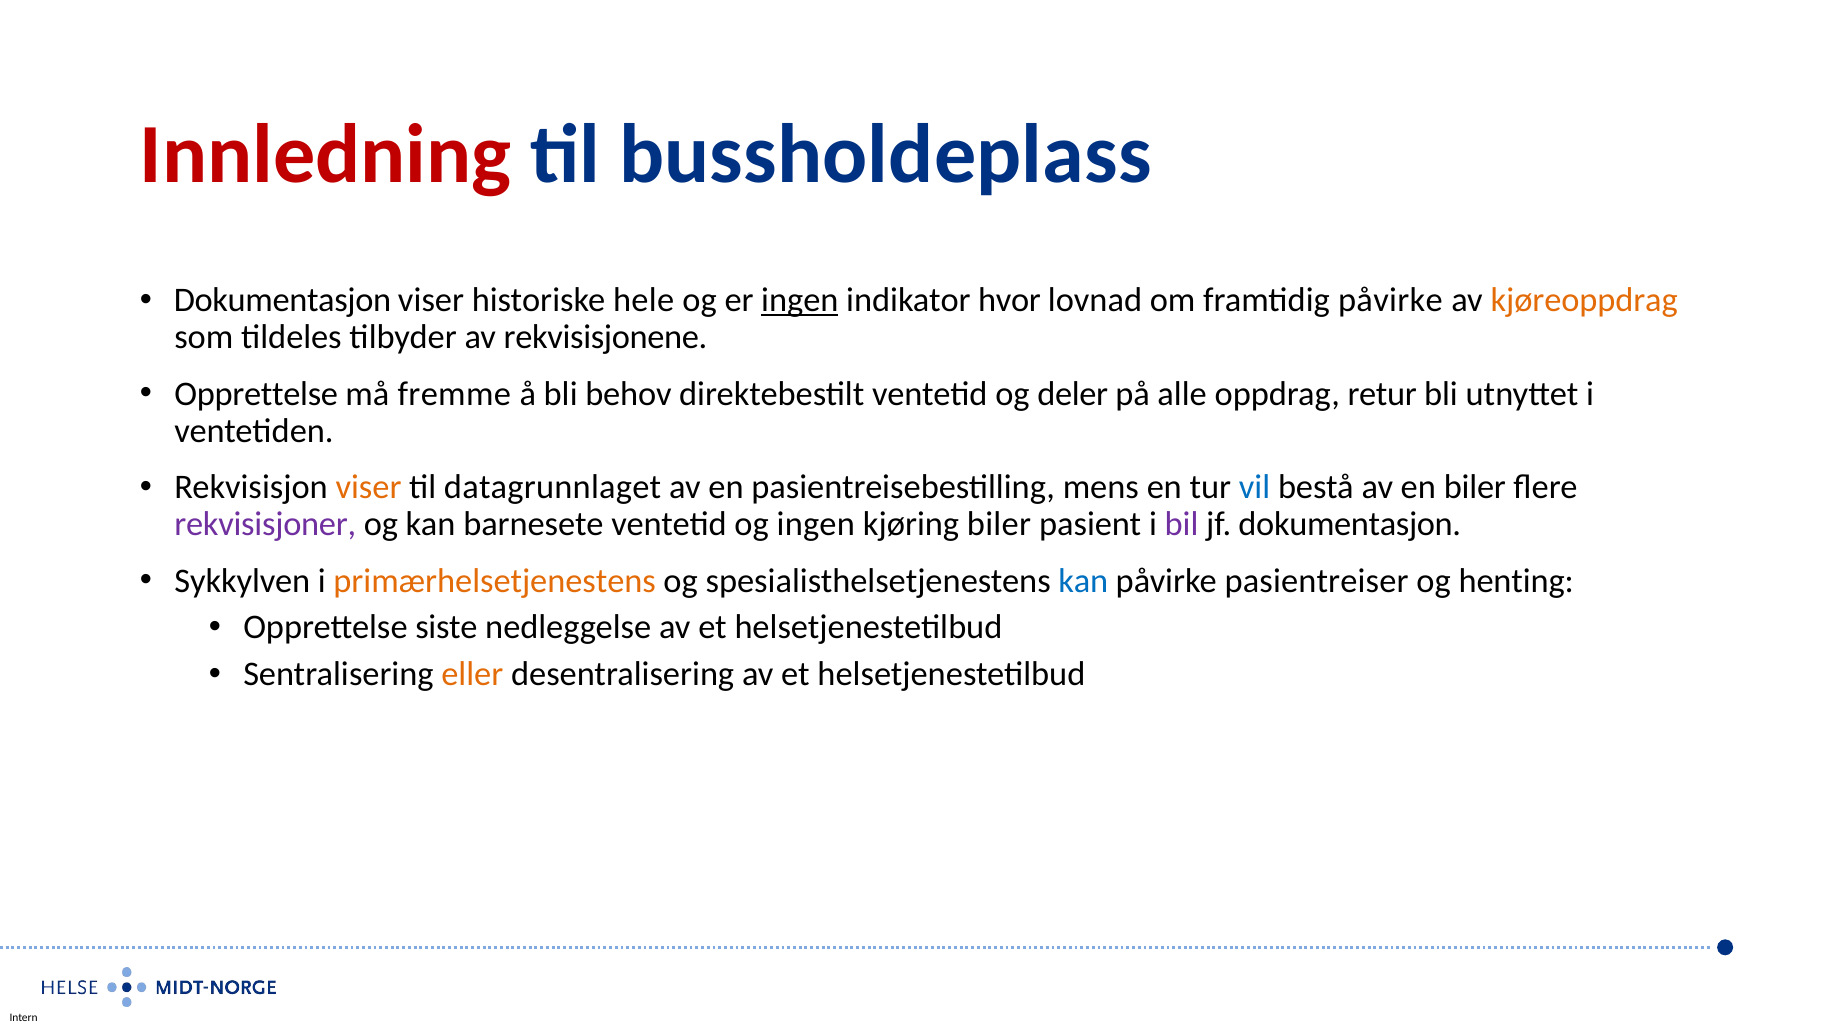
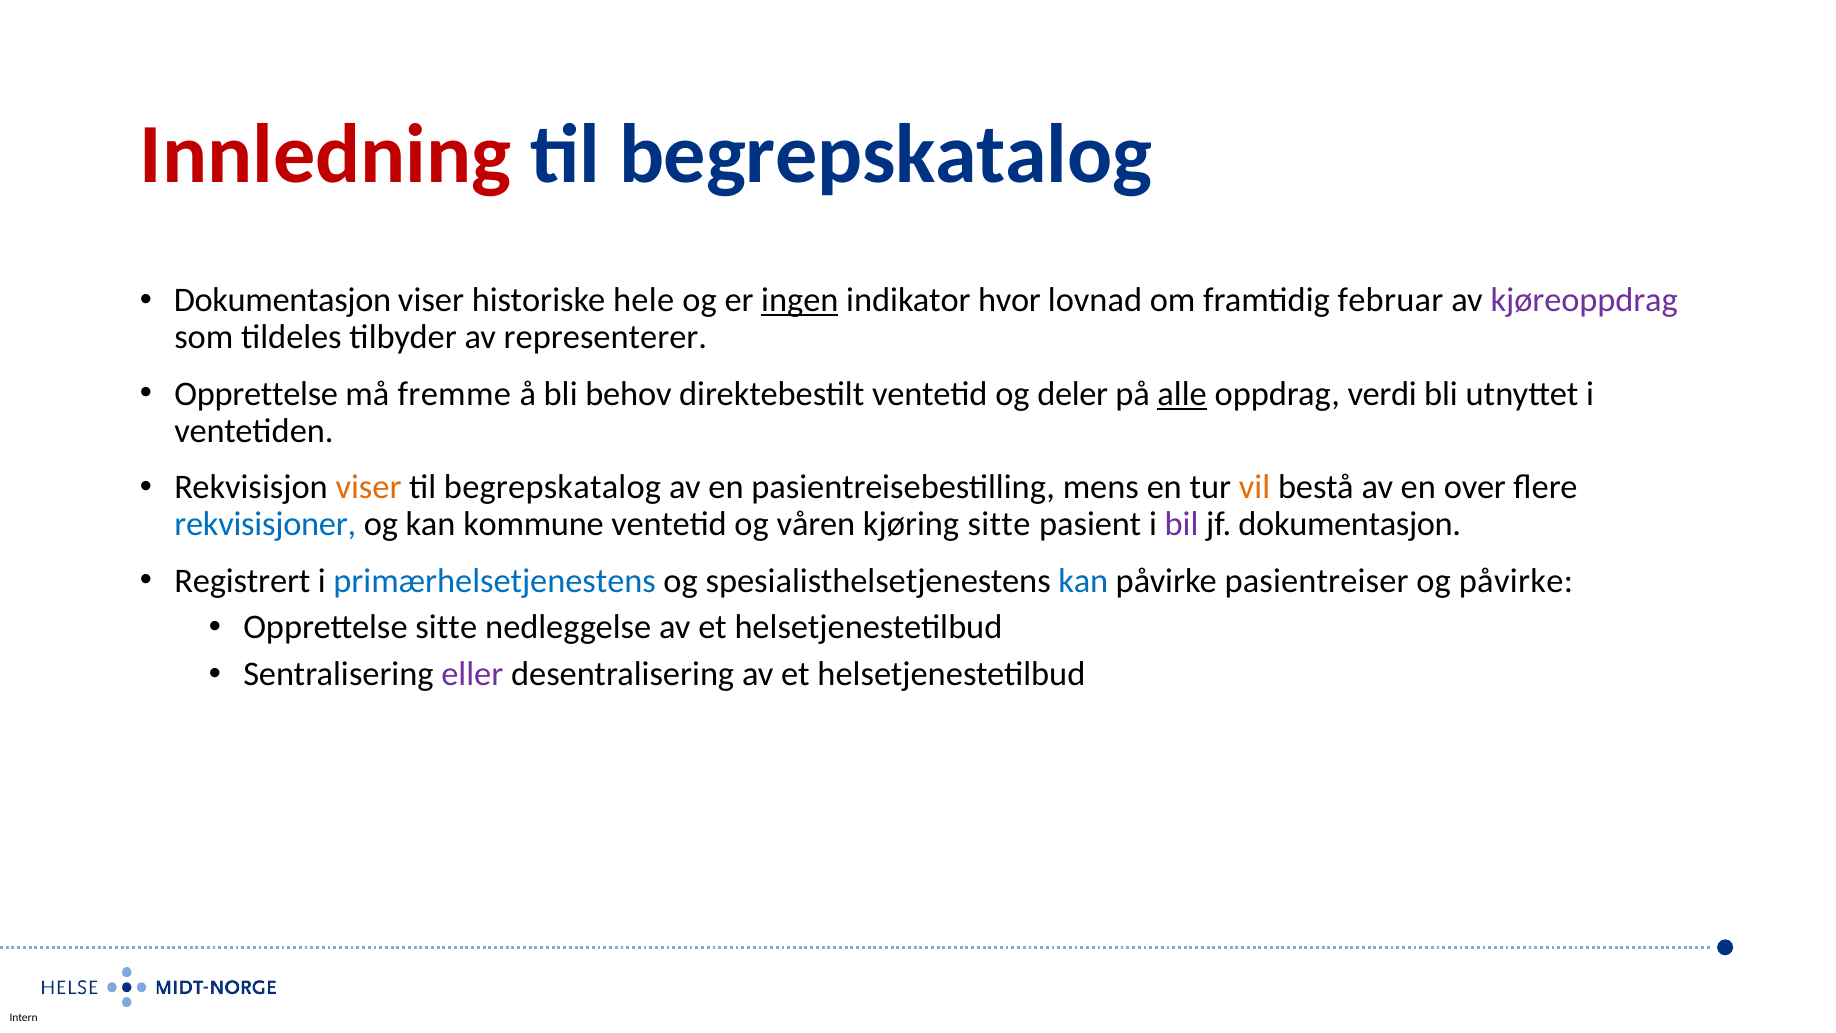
bussholdeplass: bussholdeplass -> begrepskatalog (886, 154)
framtidig påvirke: påvirke -> februar (1390, 300)
kjøreoppdrag colour: orange -> purple (1584, 300)
rekvisisjonene: rekvisisjonene -> representerer (605, 337)
alle underline: none -> present (1182, 394)
retur: retur -> verdi (1382, 394)
datagrunnlaget: datagrunnlaget -> begrepskatalog (553, 487)
vil colour: blue -> orange (1254, 487)
en biler: biler -> over (1475, 487)
rekvisisjoner colour: purple -> blue (265, 524)
barnesete: barnesete -> kommune (534, 524)
og ingen: ingen -> våren (816, 524)
kjøring biler: biler -> sitte (999, 524)
Sykkylven: Sykkylven -> Registrert (242, 581)
primærhelsetjenestens colour: orange -> blue (495, 581)
og henting: henting -> påvirke (1516, 581)
Opprettelse siste: siste -> sitte (446, 627)
eller colour: orange -> purple (472, 674)
